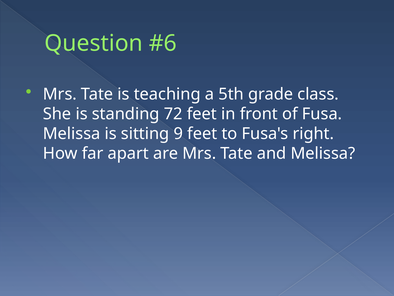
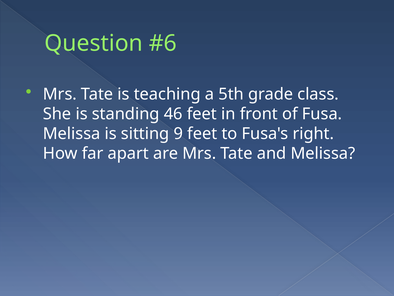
72: 72 -> 46 (173, 114)
